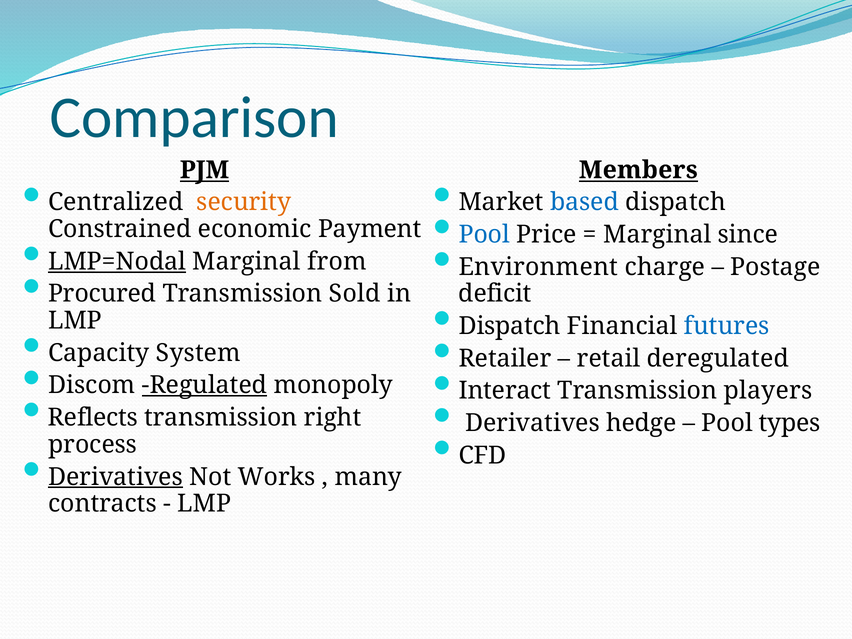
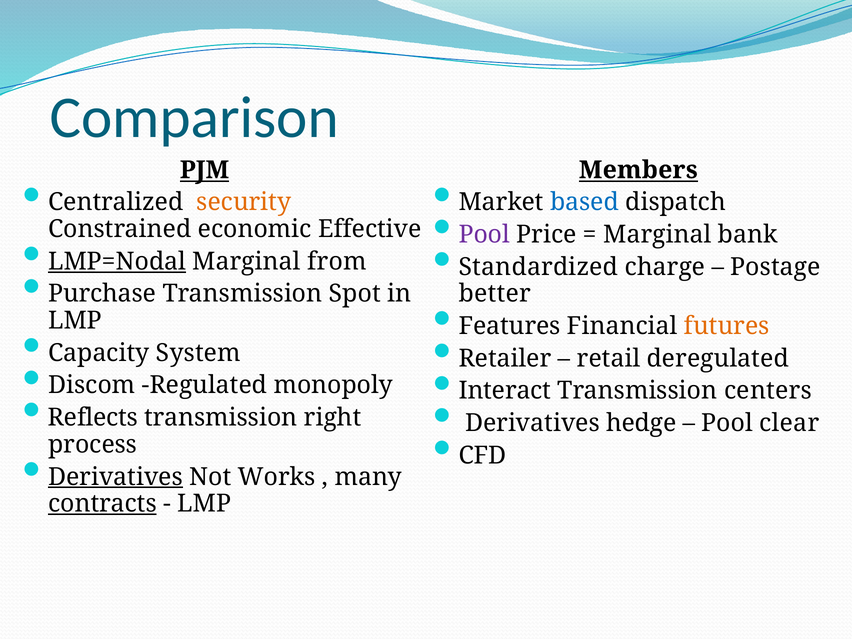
Pool colour: blue -> purple (484, 235)
since: since -> bank (748, 235)
Payment: Payment -> Effective (370, 229)
Environment: Environment -> Standardized (538, 267)
Procured: Procured -> Purchase (102, 294)
Sold: Sold -> Spot (355, 294)
deficit: deficit -> better (495, 294)
Dispatch: Dispatch -> Features (510, 326)
futures colour: blue -> orange (727, 326)
Regulated underline: present -> none (205, 385)
players: players -> centers (768, 391)
types: types -> clear (789, 423)
contracts underline: none -> present (102, 504)
